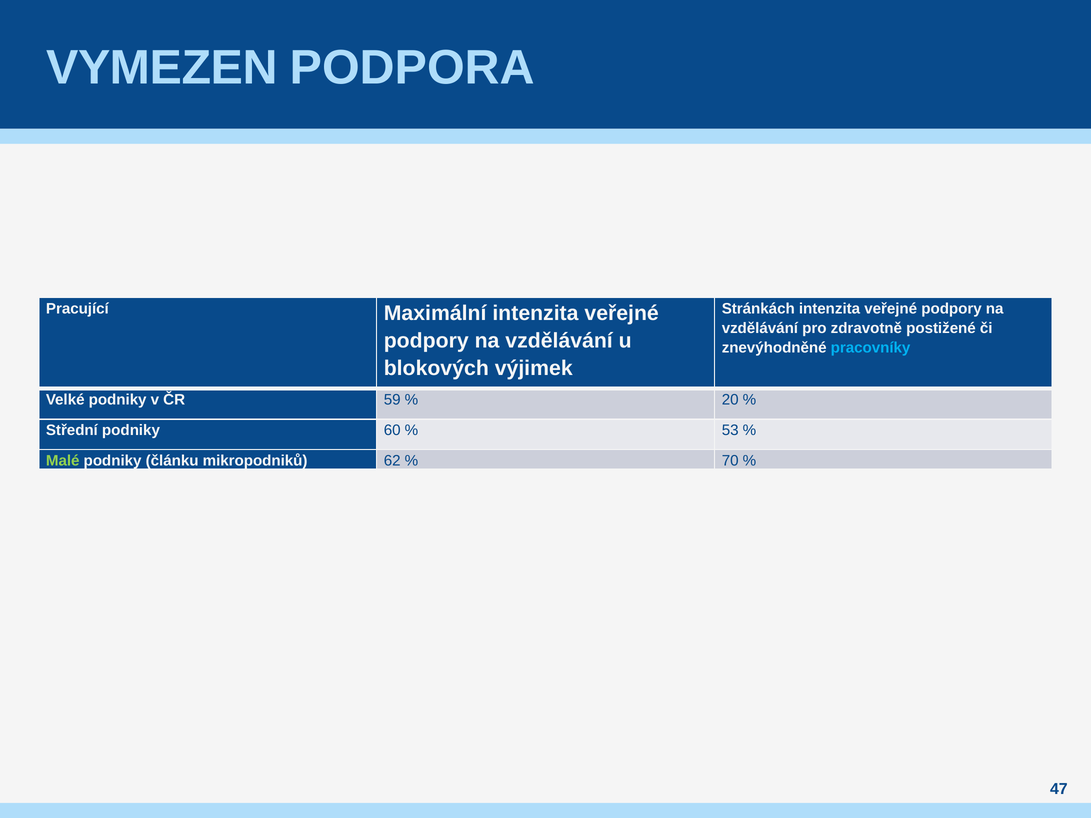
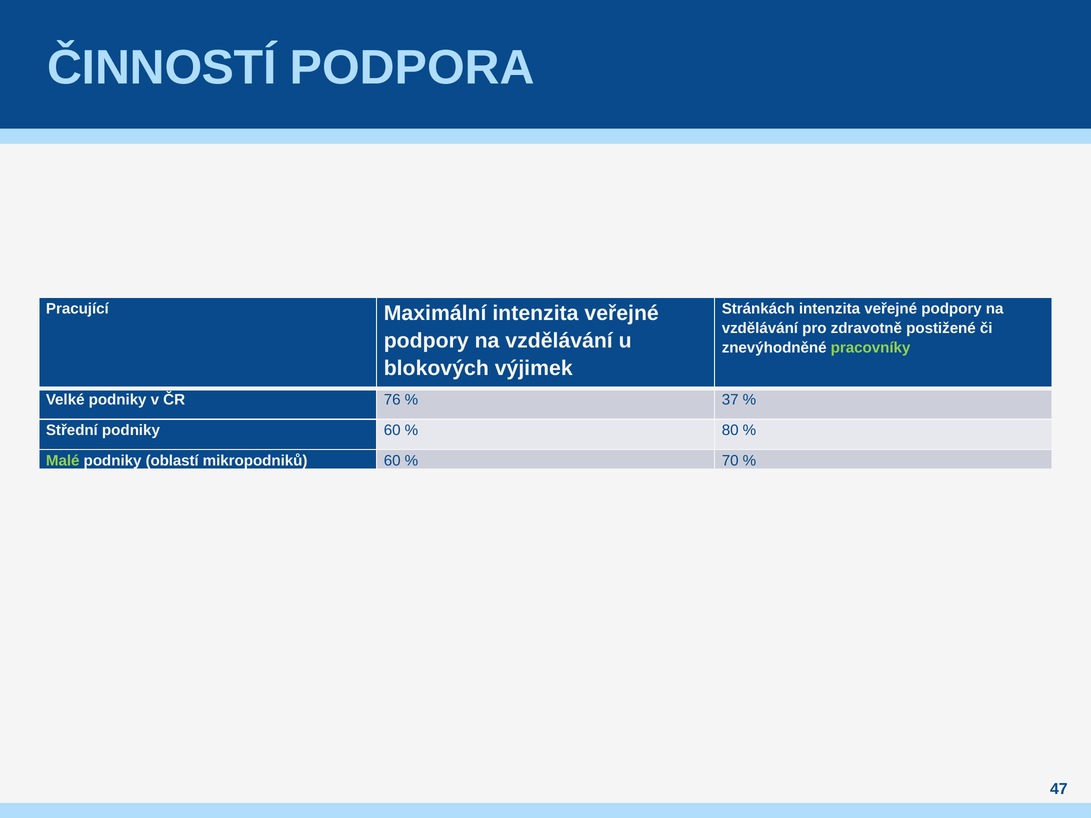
VYMEZEN: VYMEZEN -> ČINNOSTÍ (162, 68)
pracovníky colour: light blue -> light green (871, 348)
59: 59 -> 76 (392, 400)
20: 20 -> 37 (730, 400)
53: 53 -> 80 (730, 431)
článku: článku -> oblastí (172, 461)
mikropodniků 62: 62 -> 60 (392, 461)
